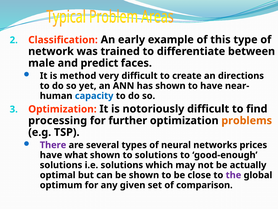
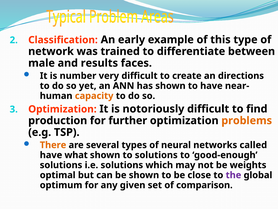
predict: predict -> results (99, 63)
method: method -> number (78, 76)
capacity colour: blue -> orange (94, 96)
processing: processing -> production (58, 120)
There colour: purple -> orange (53, 145)
prices: prices -> called (253, 145)
actually: actually -> weights (248, 165)
